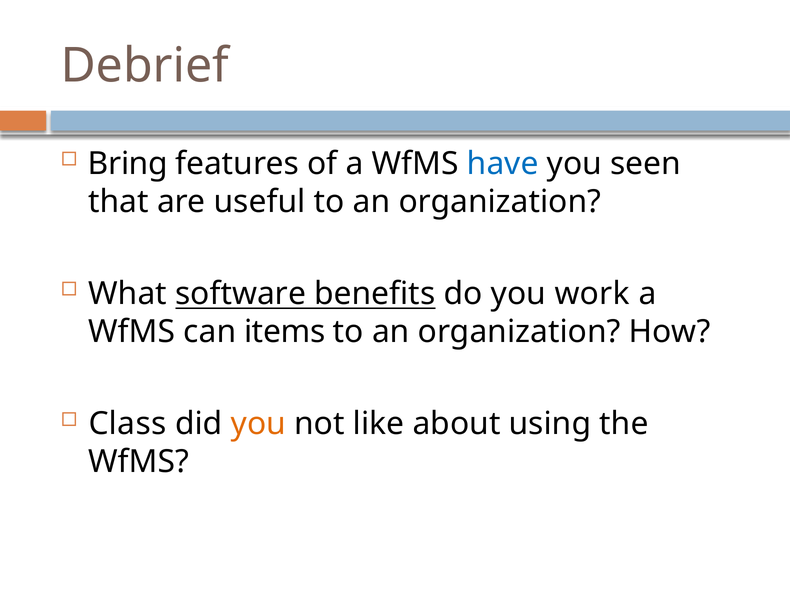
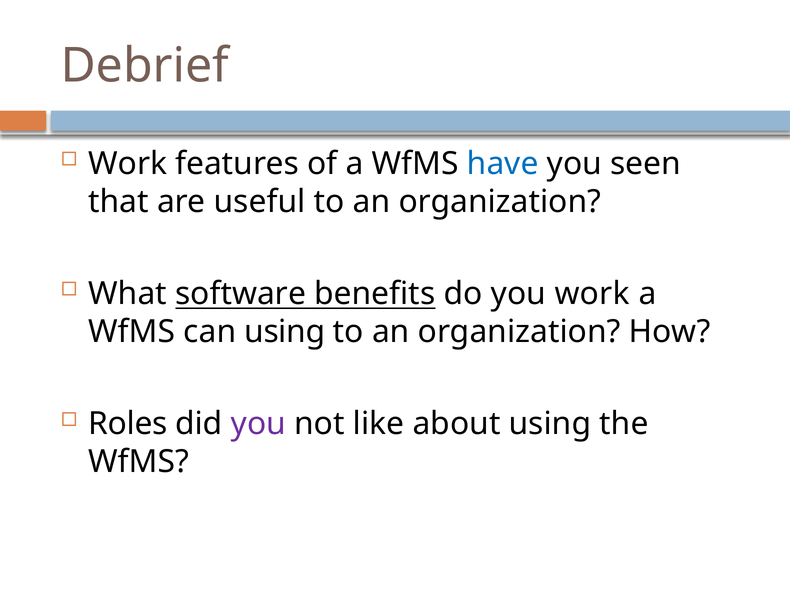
Bring: Bring -> Work (128, 163)
can items: items -> using (285, 332)
Class: Class -> Roles (128, 423)
you colour: orange -> purple (258, 423)
